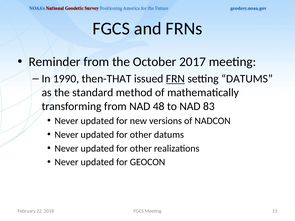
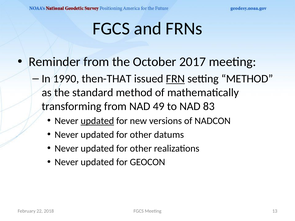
setting DATUMS: DATUMS -> METHOD (247, 79)
48: 48 -> 49 (159, 106)
updated underline: none -> present (97, 121)
